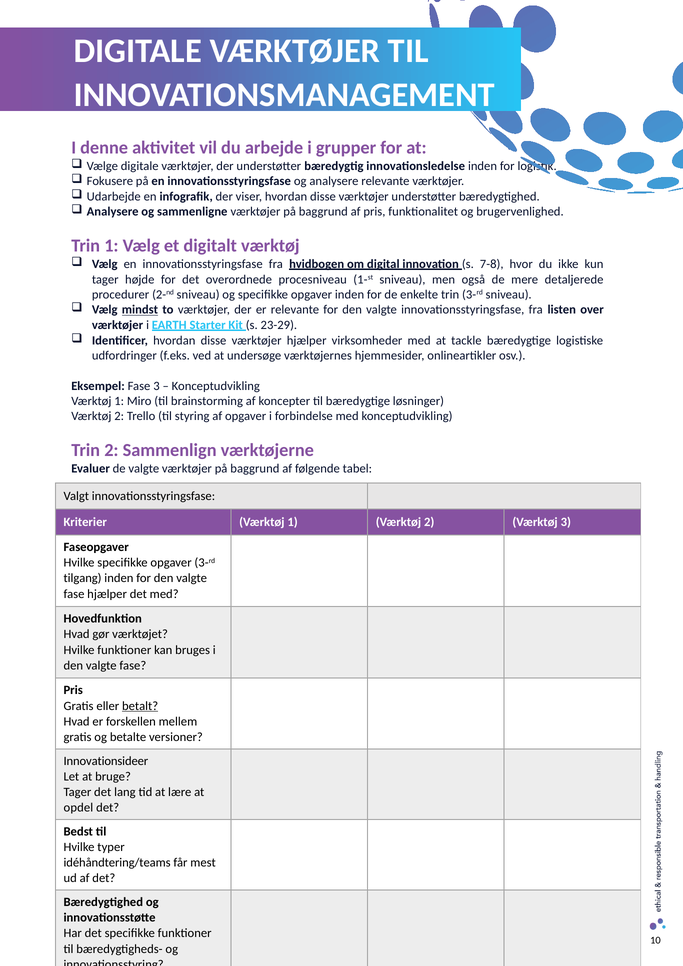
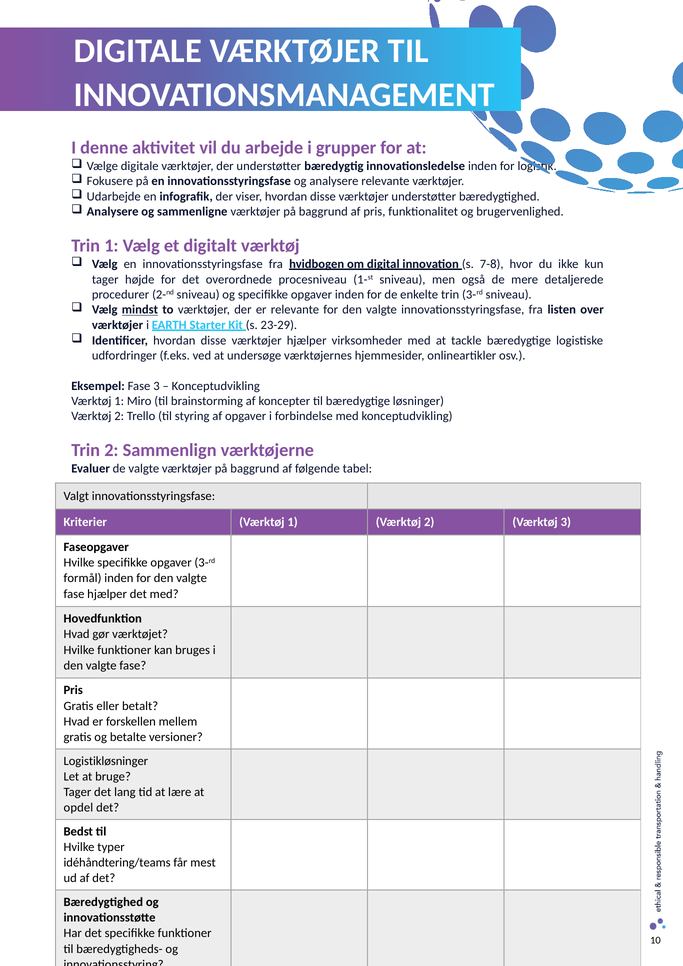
tilgang: tilgang -> formål (83, 578)
betalt underline: present -> none (140, 706)
Innovationsideer: Innovationsideer -> Logistikløsninger (106, 761)
